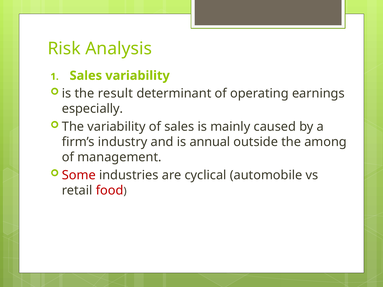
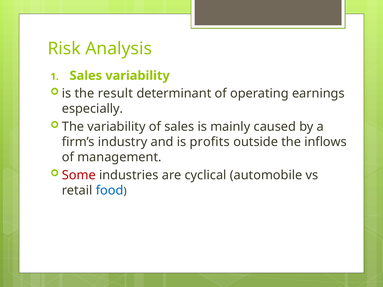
annual: annual -> profits (210, 142)
among: among -> inflows (326, 142)
food colour: red -> blue (110, 191)
